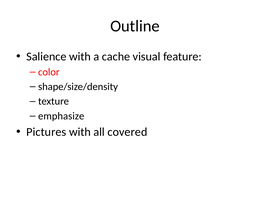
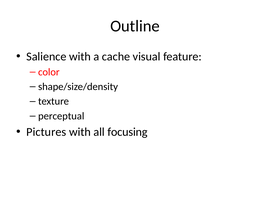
emphasize: emphasize -> perceptual (61, 116)
covered: covered -> focusing (128, 132)
